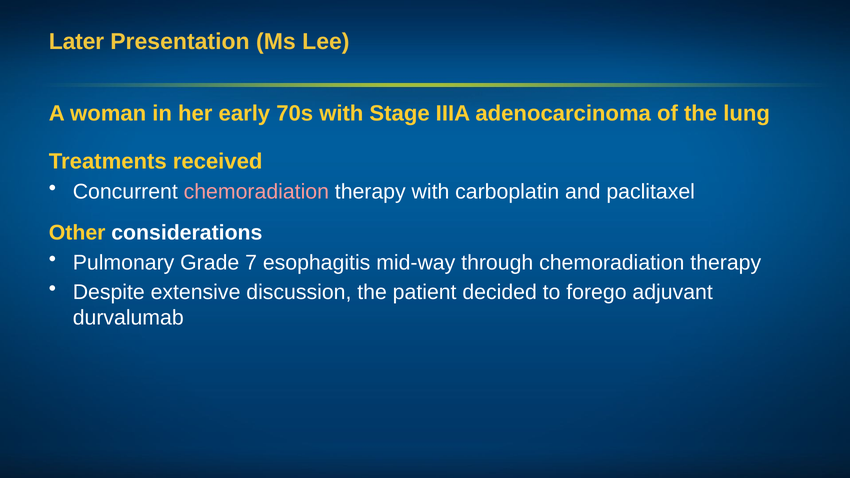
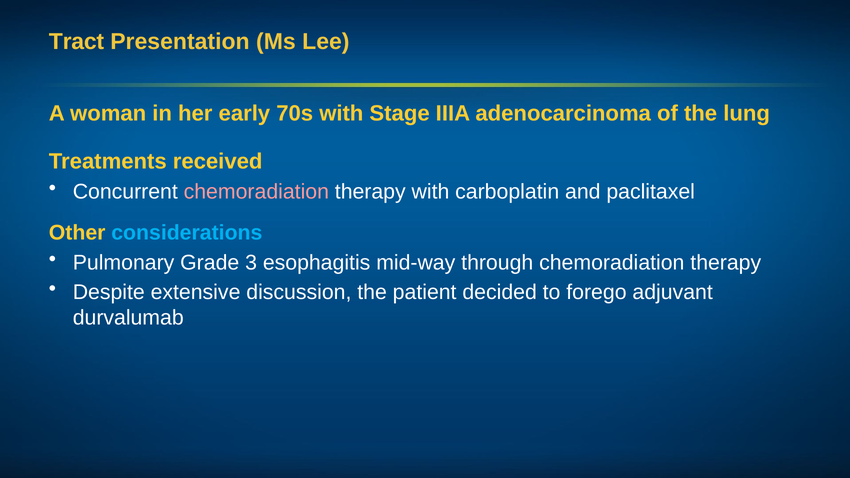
Later: Later -> Tract (76, 41)
considerations colour: white -> light blue (187, 233)
7: 7 -> 3 (251, 263)
